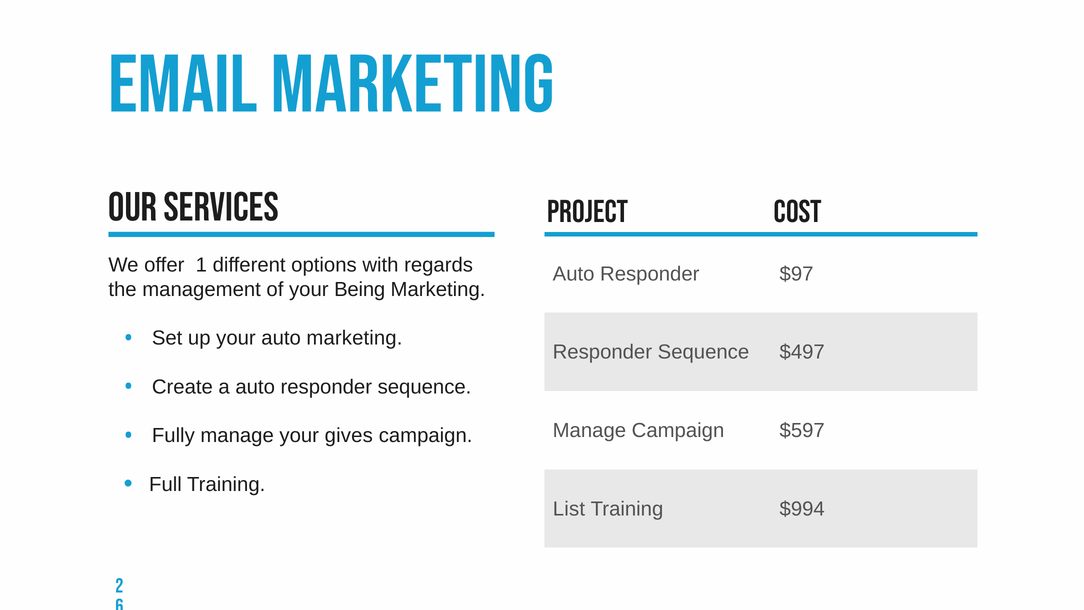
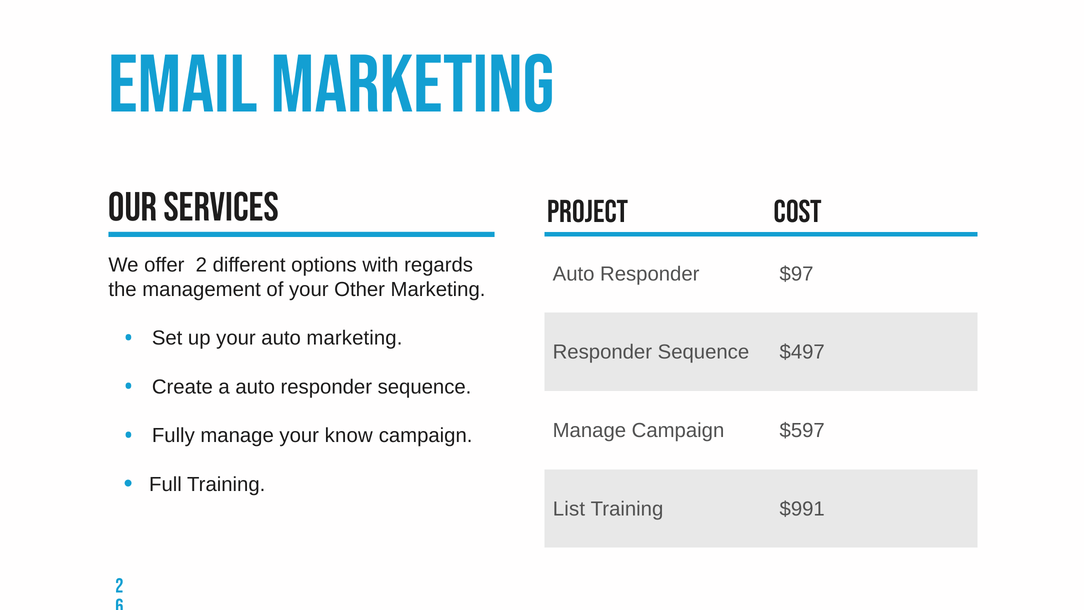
offer 1: 1 -> 2 (201, 265)
Being: Being -> Other (360, 289)
gives: gives -> know (349, 436)
$994: $994 -> $991 (802, 509)
